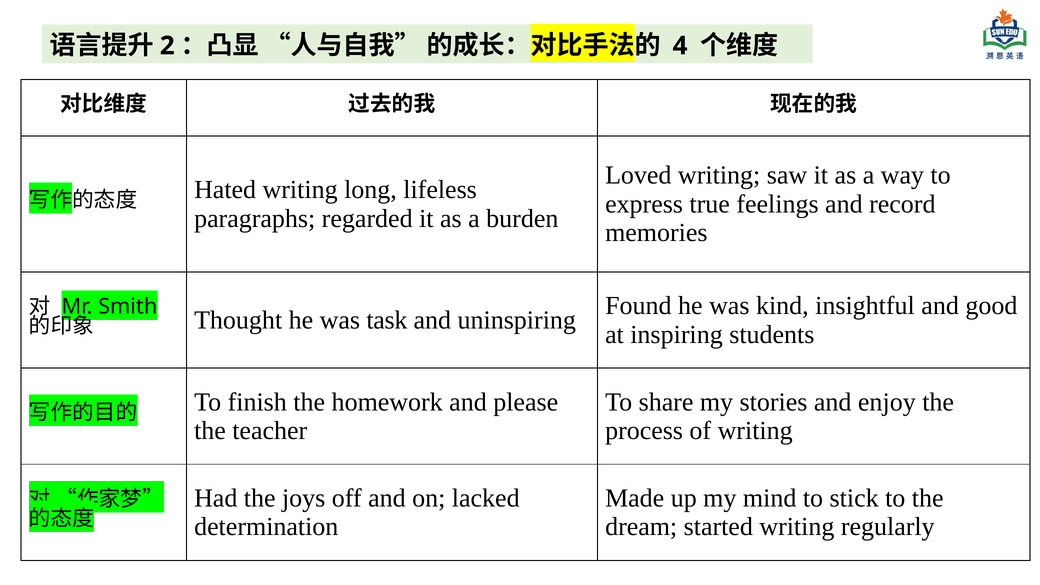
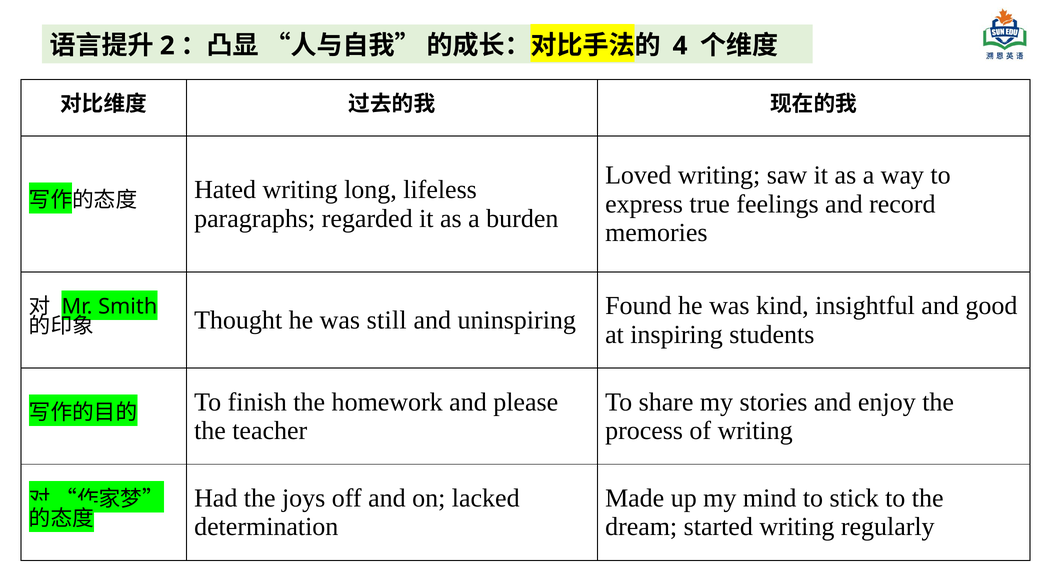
task: task -> still (387, 320)
